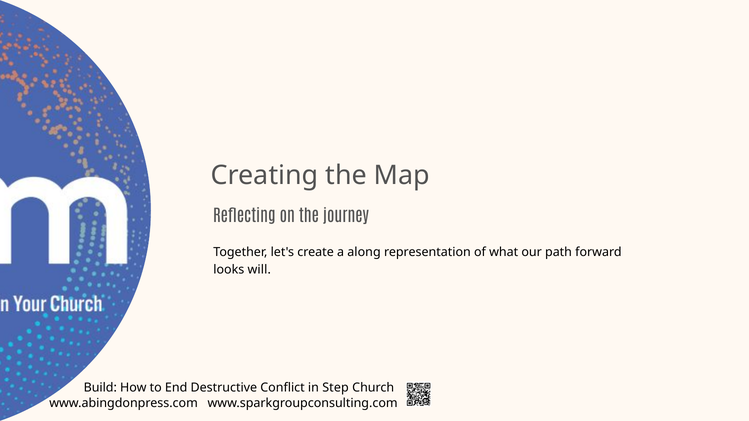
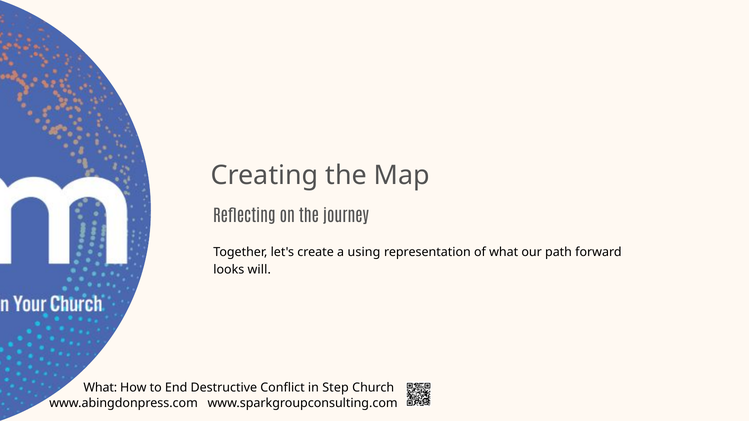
along: along -> using (364, 252)
Build: Build -> What (100, 388)
